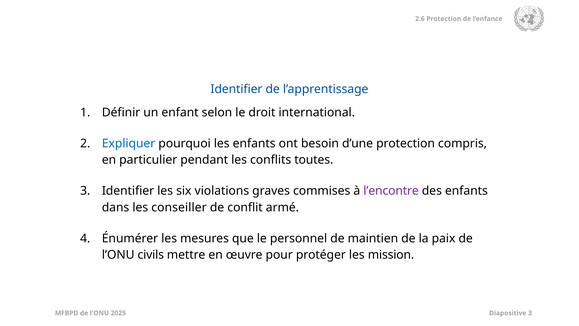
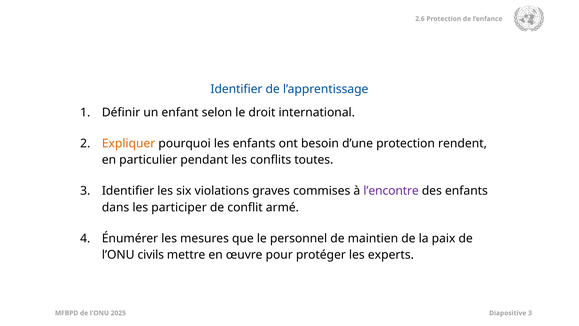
Expliquer colour: blue -> orange (129, 143)
compris: compris -> rendent (463, 143)
conseiller: conseiller -> participer (179, 207)
mission: mission -> experts (391, 255)
